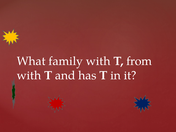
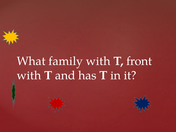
from: from -> front (139, 61)
